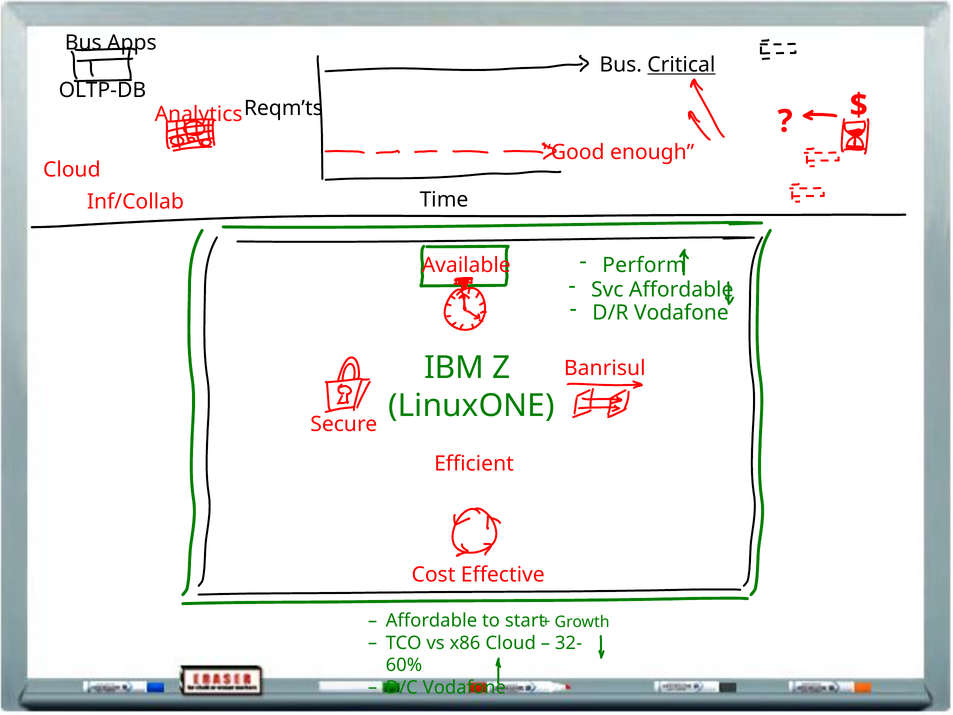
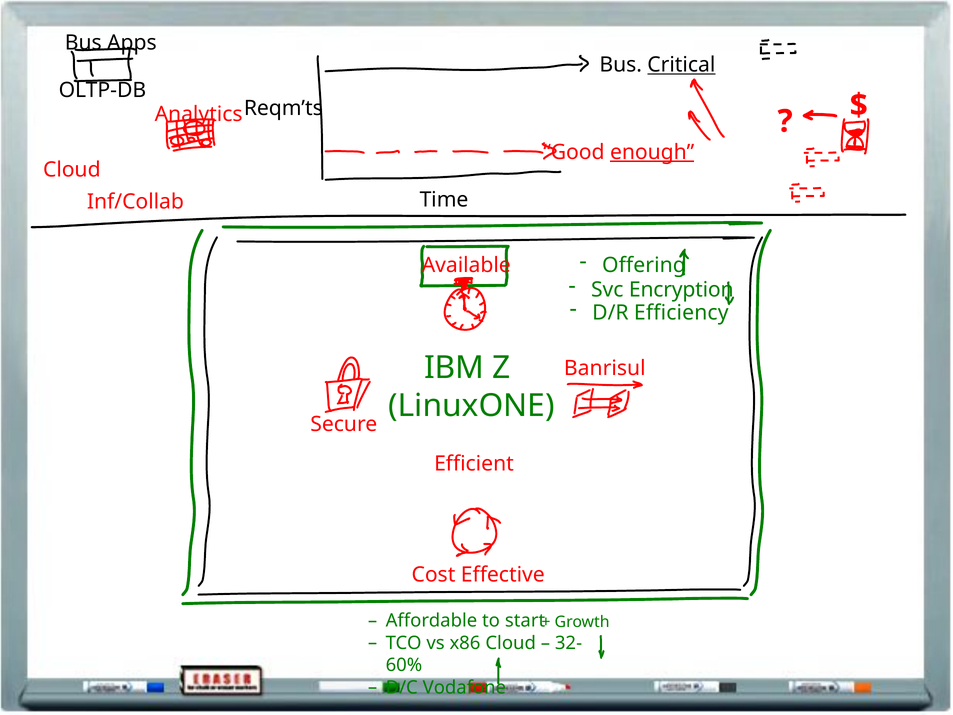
enough underline: none -> present (652, 152)
Perform: Perform -> Offering (644, 265)
Svc Affordable: Affordable -> Encryption (681, 290)
D/R Vodafone: Vodafone -> Efficiency (681, 313)
